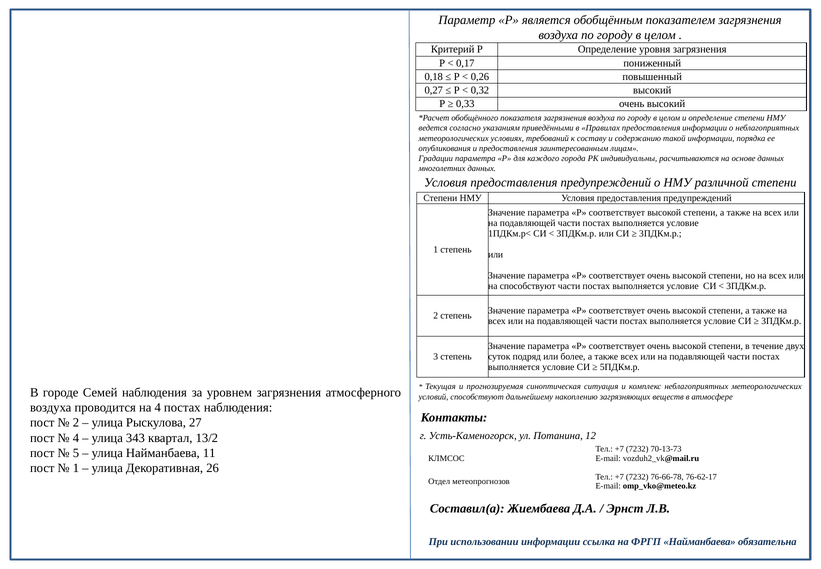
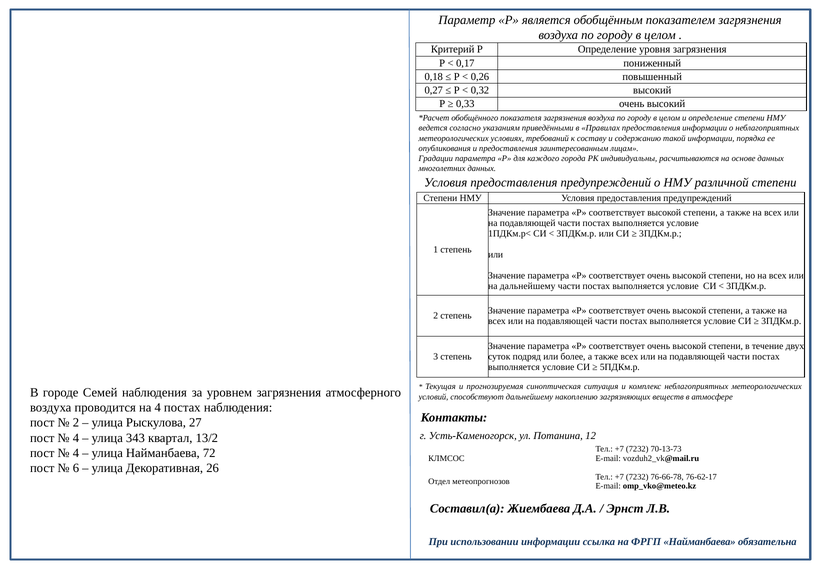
на способствуют: способствуют -> дальнейшему (528, 286)
5: 5 -> 4 (76, 453)
11: 11 -> 72 (209, 453)
1: 1 -> 6 (76, 468)
